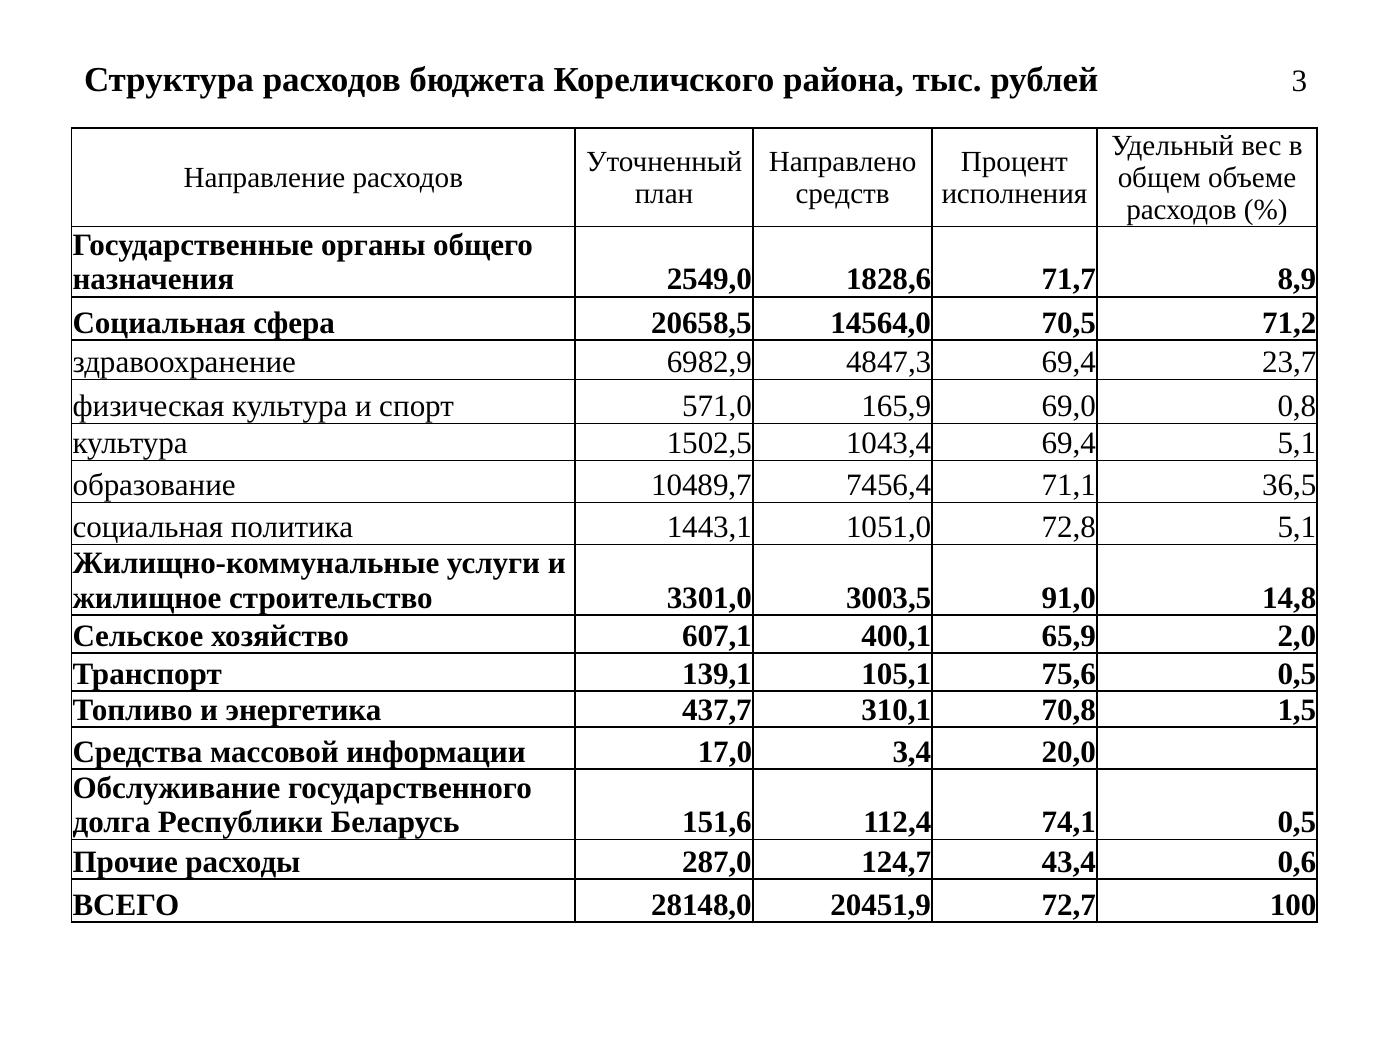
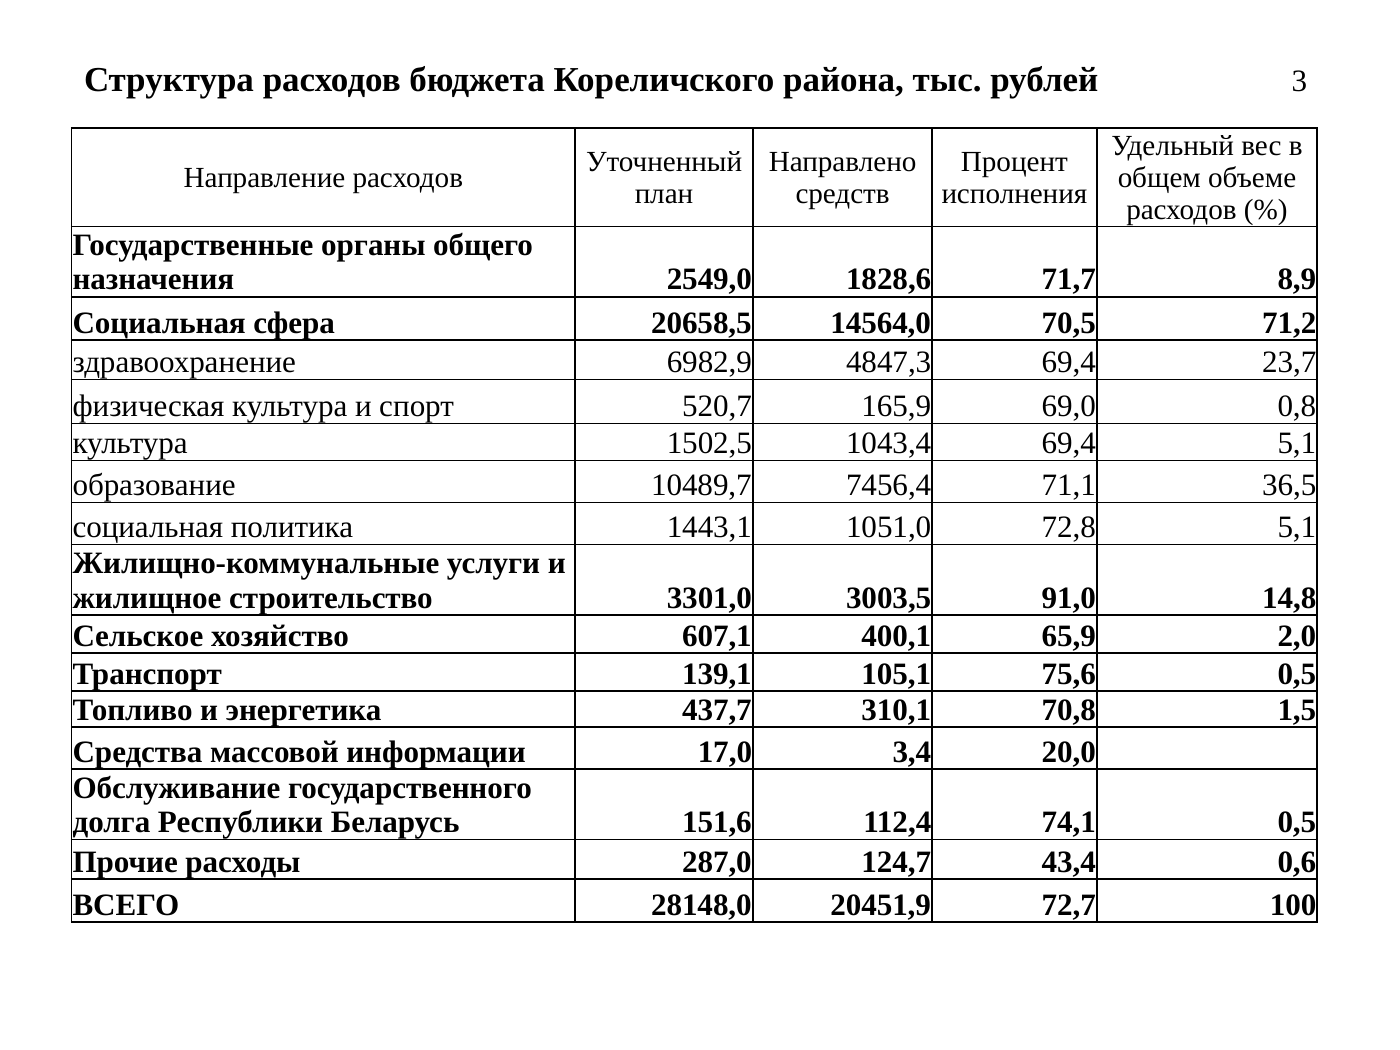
571,0: 571,0 -> 520,7 (717, 406)
